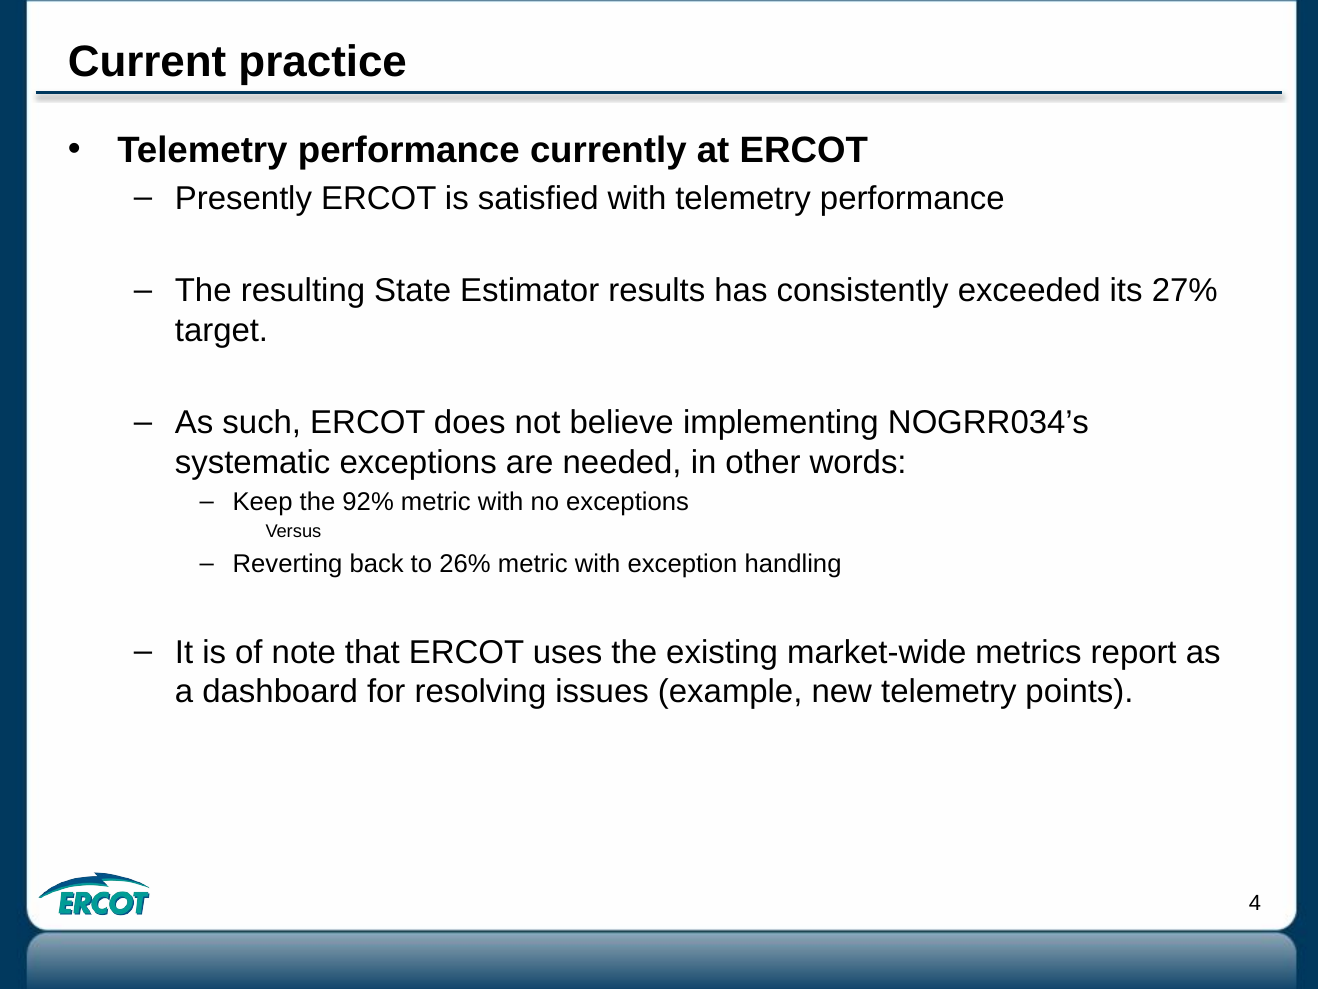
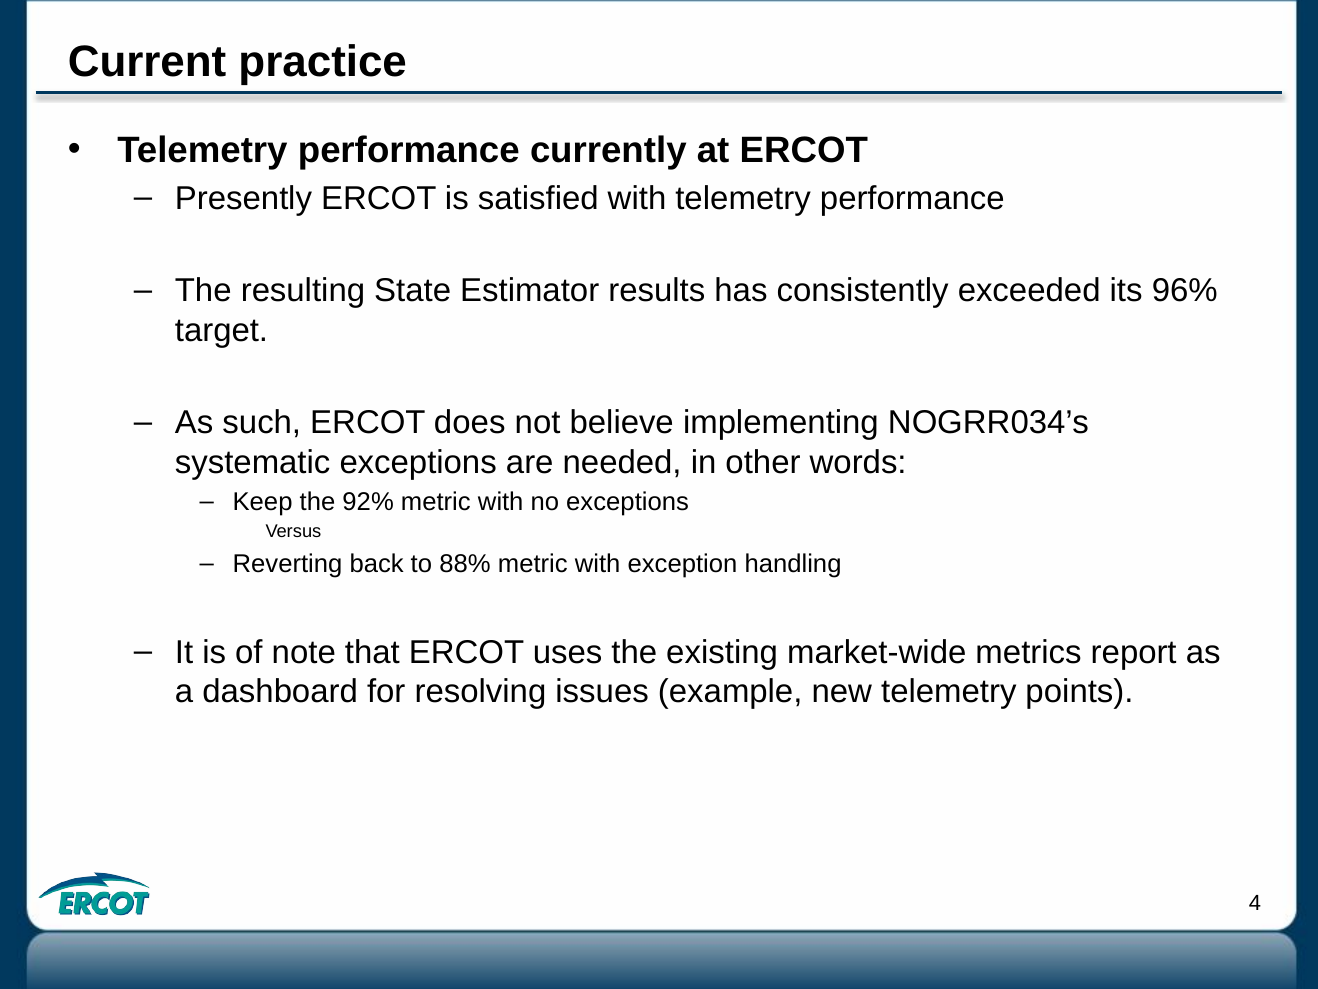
27%: 27% -> 96% (1185, 291)
26%: 26% -> 88% (465, 564)
